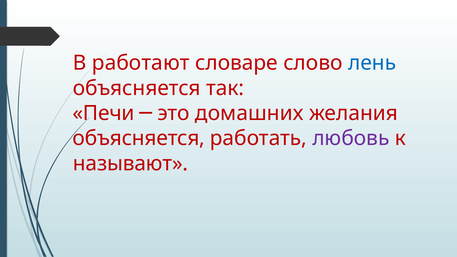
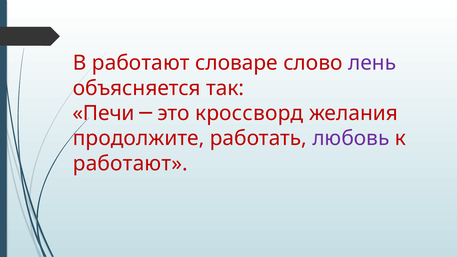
лень colour: blue -> purple (372, 63)
домашних: домашних -> кроссворд (249, 113)
объясняется: объясняется -> продолжите (139, 138)
называют: называют -> работают (130, 164)
